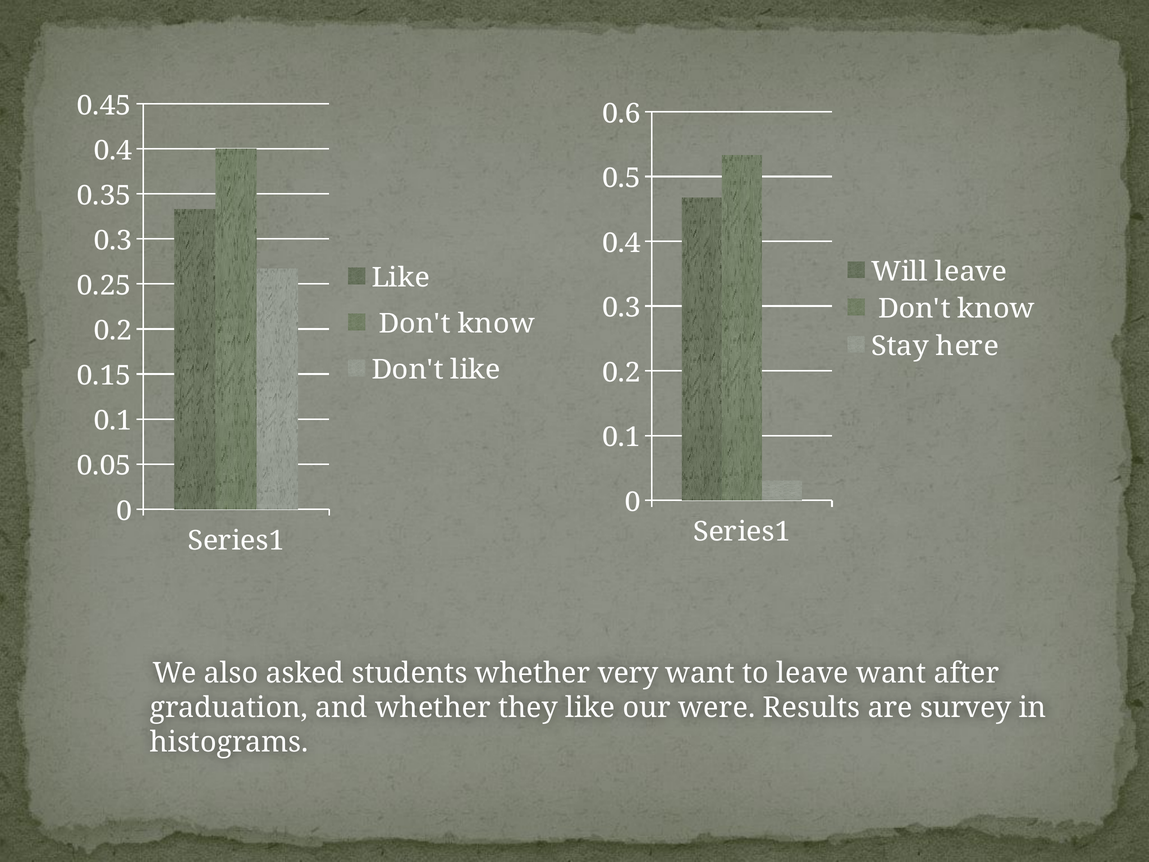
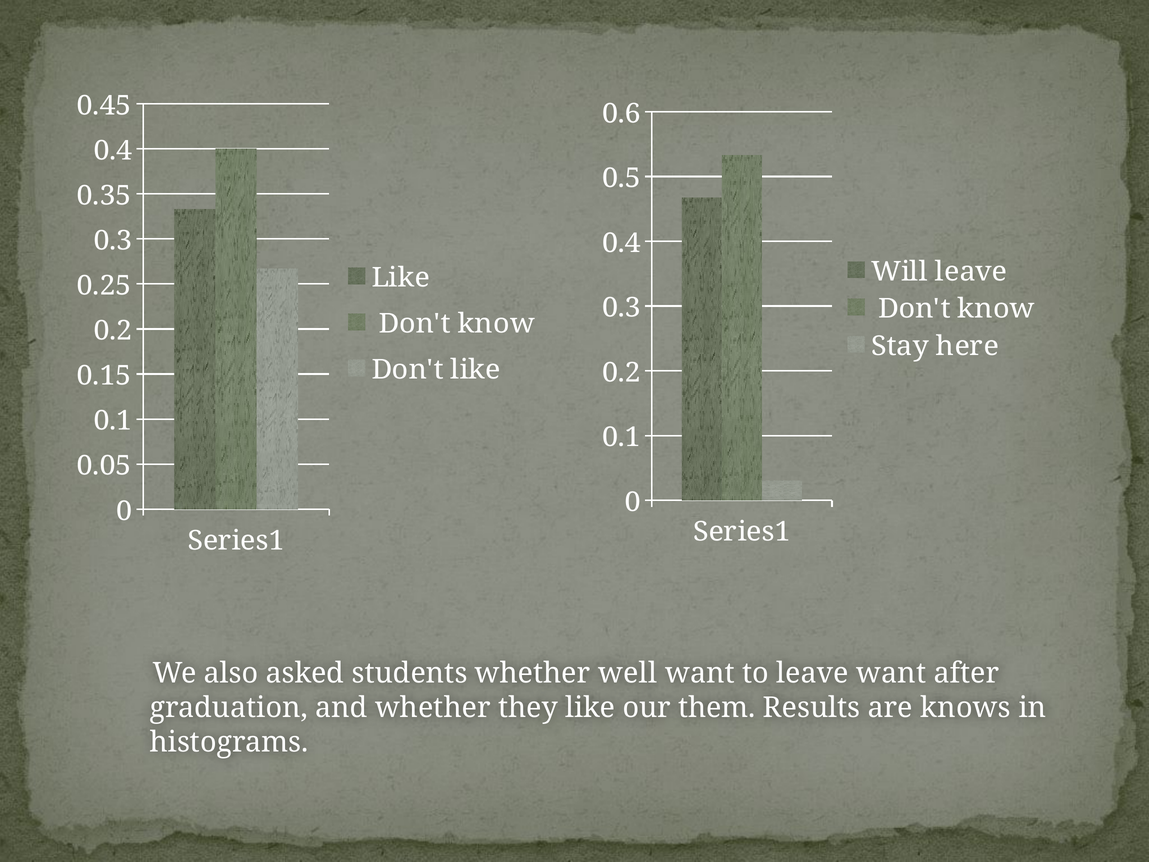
very: very -> well (628, 673)
were: were -> them (717, 707)
survey: survey -> knows (966, 707)
